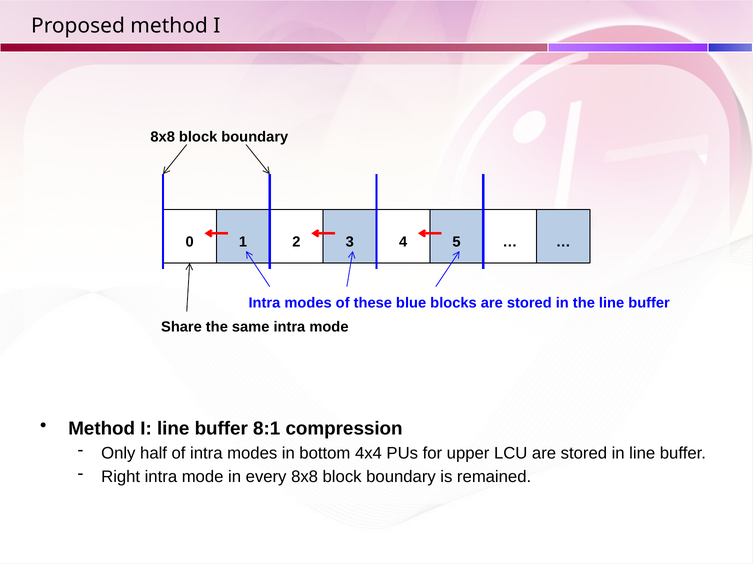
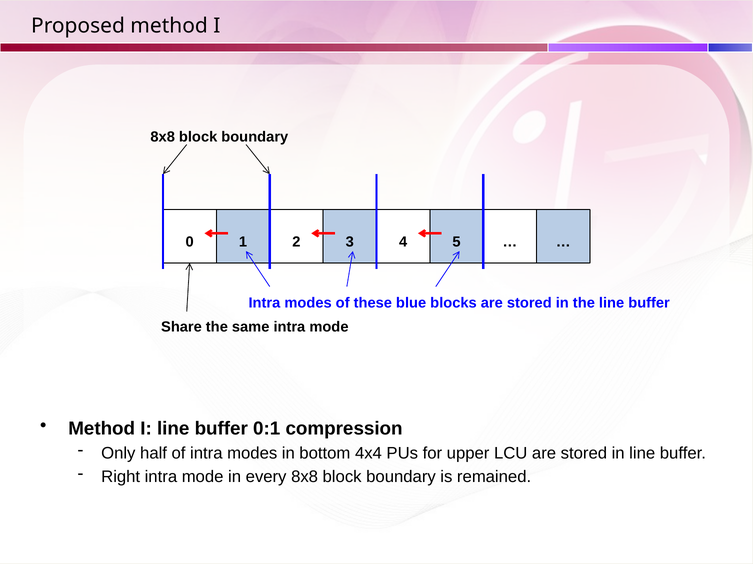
8:1: 8:1 -> 0:1 (267, 429)
